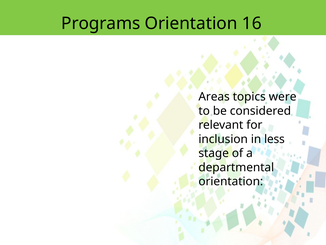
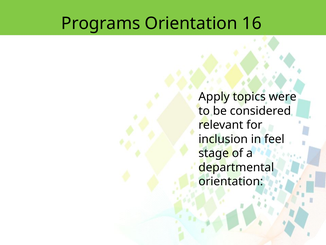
Areas: Areas -> Apply (214, 97)
less: less -> feel (274, 139)
